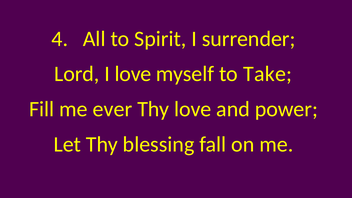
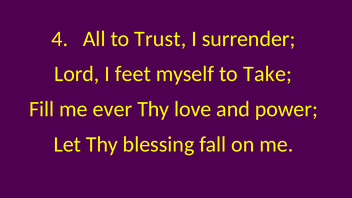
Spirit: Spirit -> Trust (160, 39)
I love: love -> feet (133, 74)
